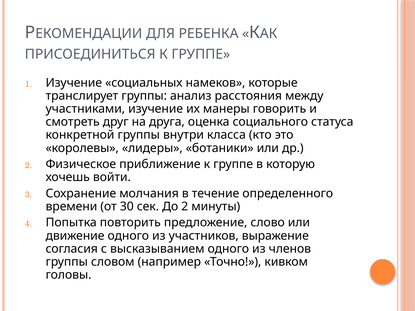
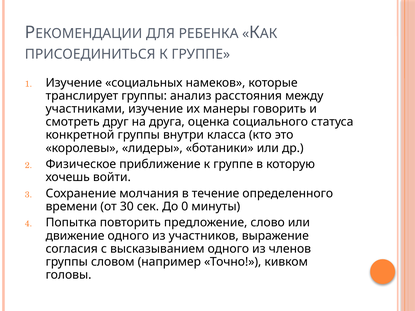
До 2: 2 -> 0 (185, 207)
